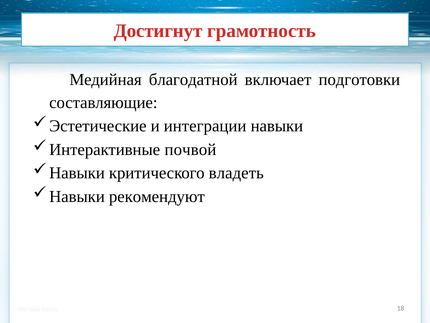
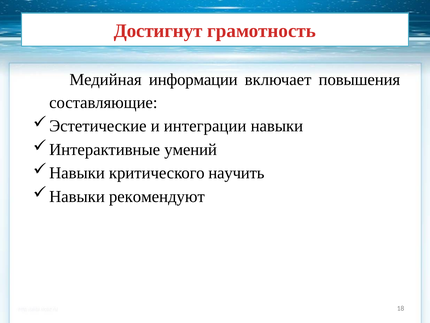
благодатной: благодатной -> информации (193, 79)
подготовки: подготовки -> повышения (359, 79)
почвой: почвой -> умений (191, 149)
владеть: владеть -> научить (236, 173)
